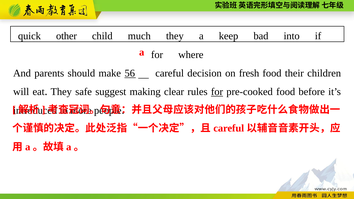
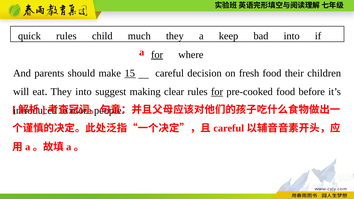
quick other: other -> rules (66, 36)
for underline: none -> present (157, 55)
56: 56 -> 15 (130, 73)
They safe: safe -> into (84, 92)
